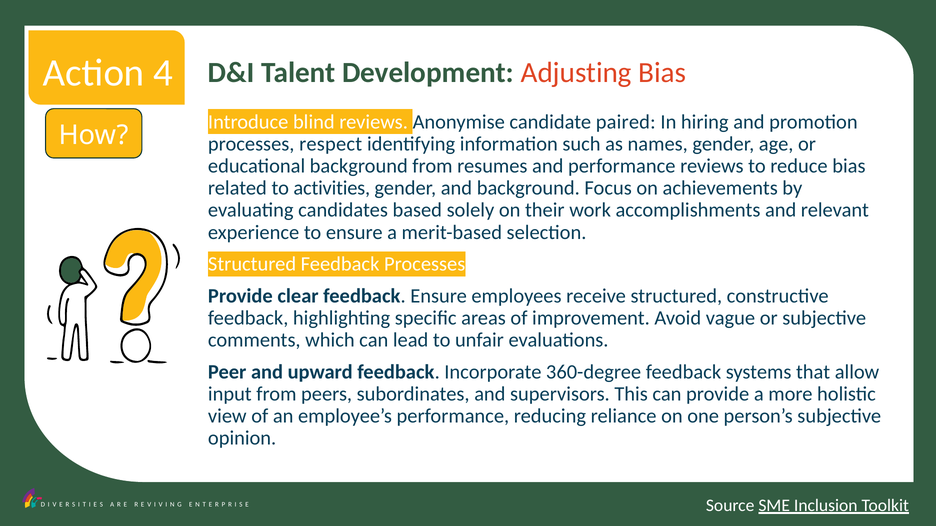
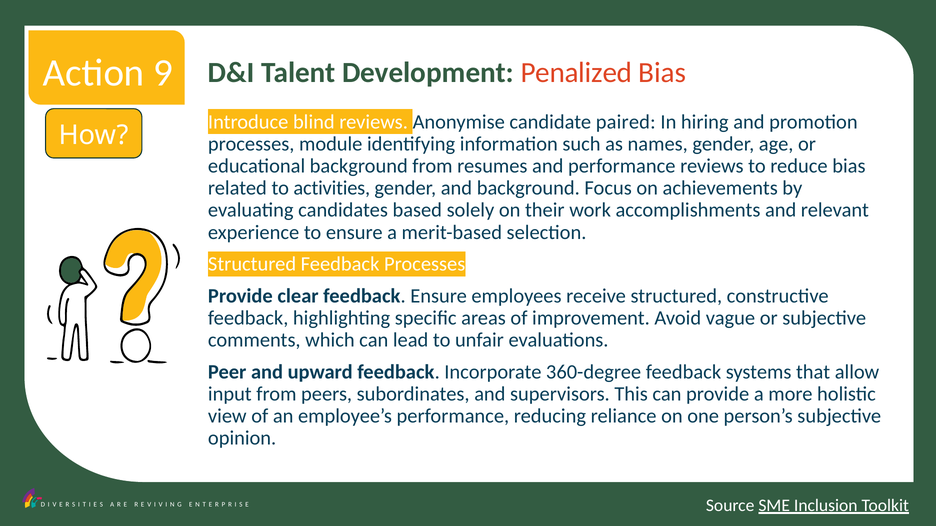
4: 4 -> 9 (163, 73)
Adjusting: Adjusting -> Penalized (576, 73)
respect: respect -> module (331, 144)
